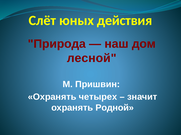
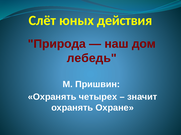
лесной: лесной -> лебедь (92, 58)
Родной: Родной -> Охране (115, 108)
